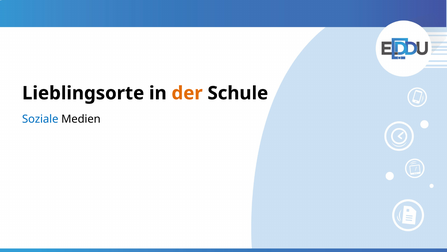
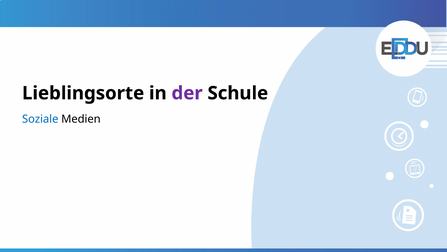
der colour: orange -> purple (187, 93)
